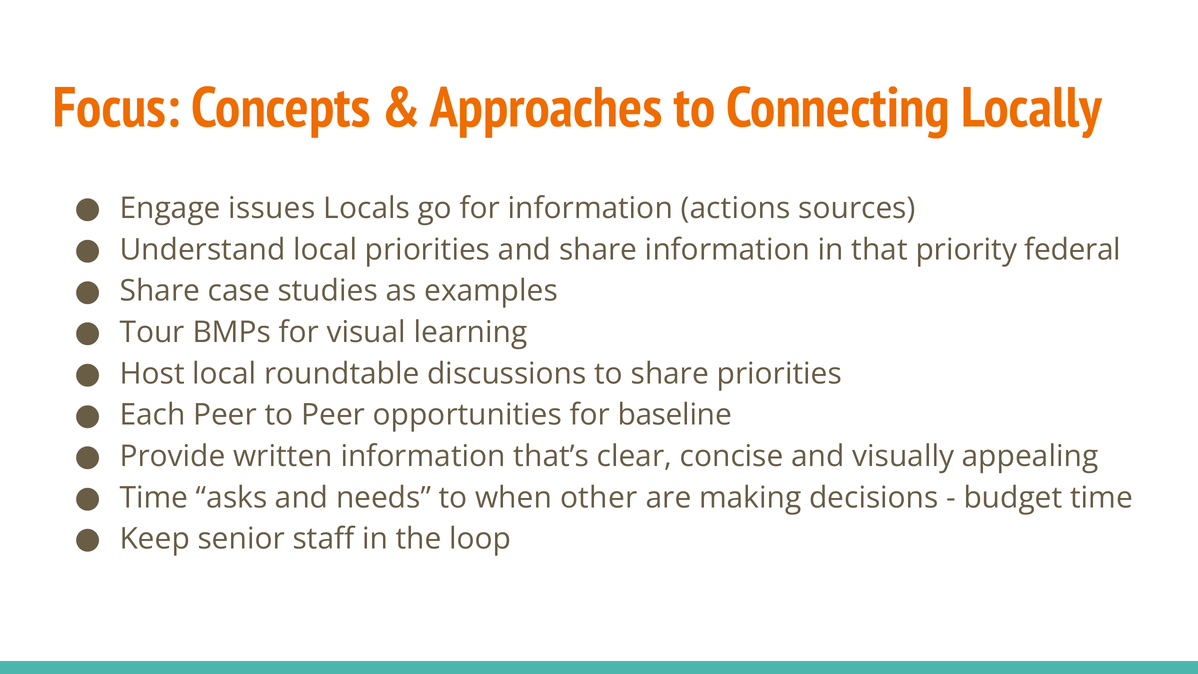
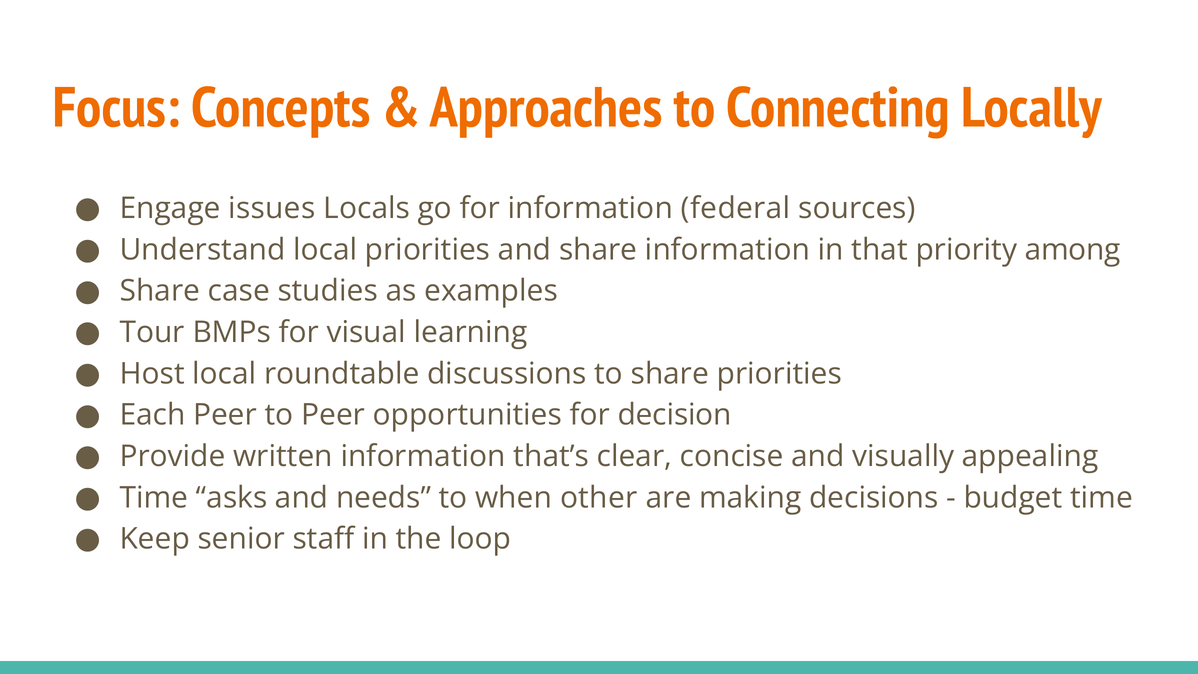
actions: actions -> federal (736, 208)
federal: federal -> among (1073, 250)
baseline: baseline -> decision (675, 415)
